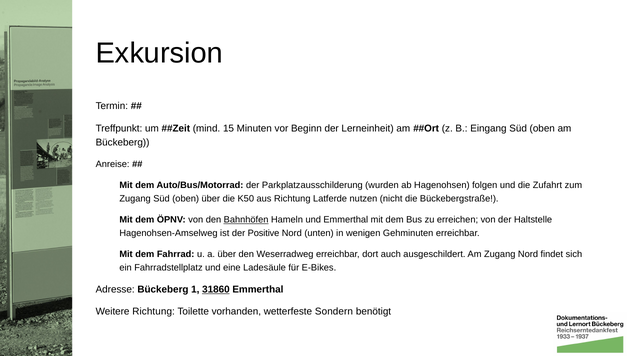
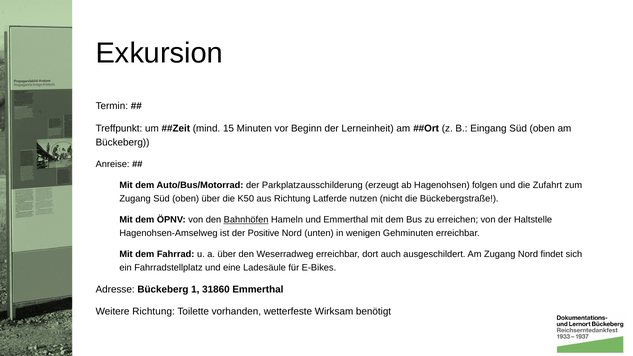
wurden: wurden -> erzeugt (382, 185)
31860 underline: present -> none (216, 289)
Sondern: Sondern -> Wirksam (334, 312)
